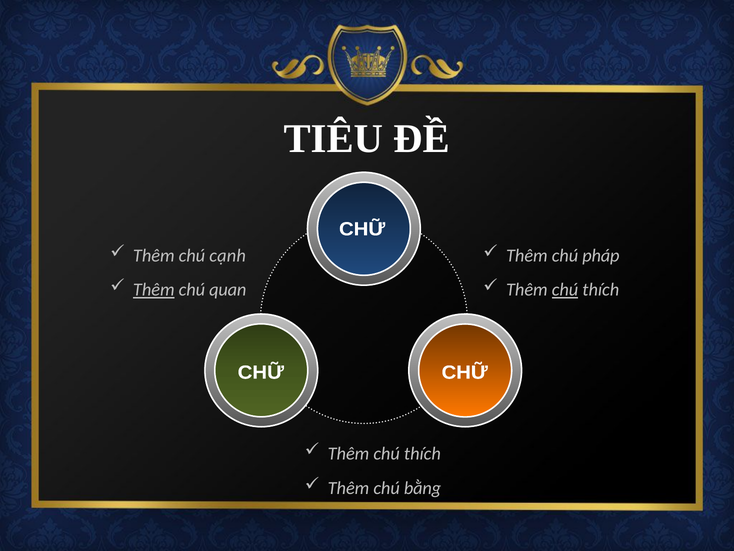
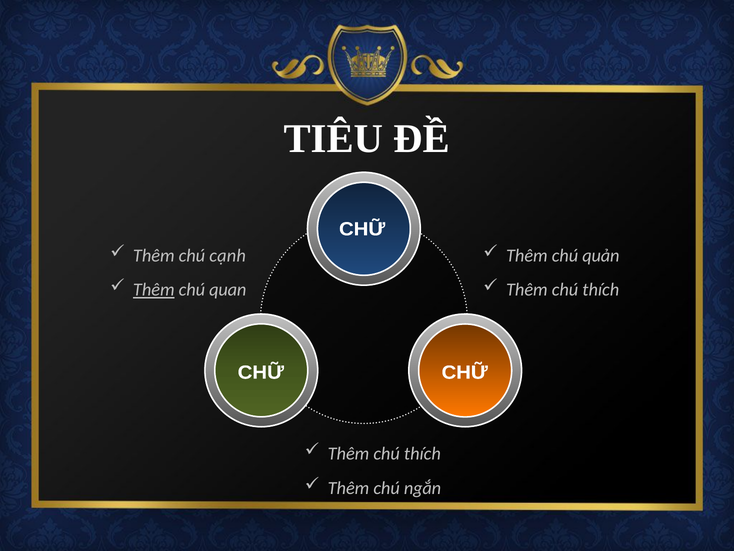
pháp: pháp -> quản (601, 255)
chú underline: present -> none (565, 290)
bằng: bằng -> ngắn (422, 488)
